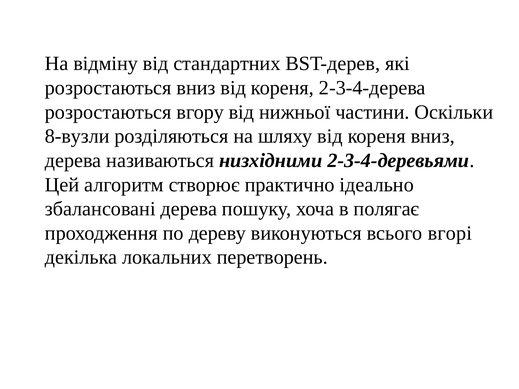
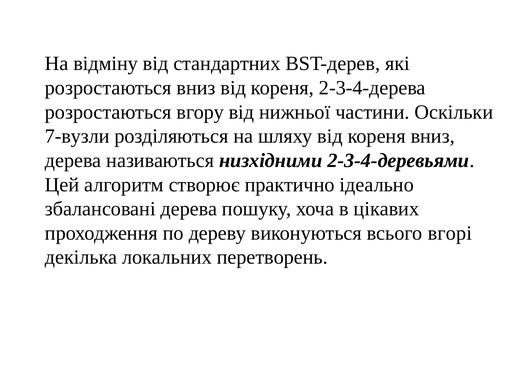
8-вузли: 8-вузли -> 7-вузли (77, 136)
полягає: полягає -> цікавих (386, 209)
